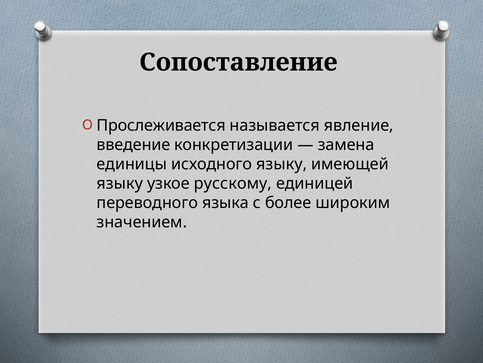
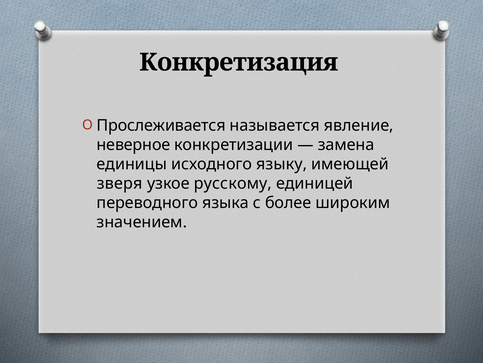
Сопоставление: Сопоставление -> Конкретизация (239, 62)
введение: введение -> неверное (133, 144)
языку: языку -> зверя (120, 183)
